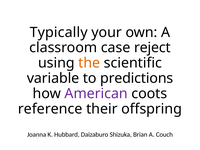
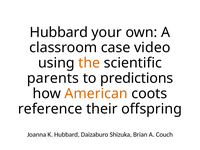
Typically: Typically -> Hubbard (59, 32)
reject: reject -> video (152, 48)
variable: variable -> parents (53, 78)
American colour: purple -> orange (96, 94)
